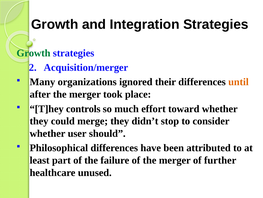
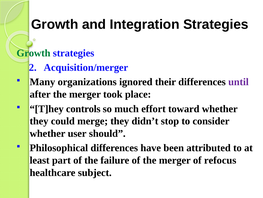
until colour: orange -> purple (238, 82)
further: further -> refocus (220, 160)
unused: unused -> subject (95, 172)
